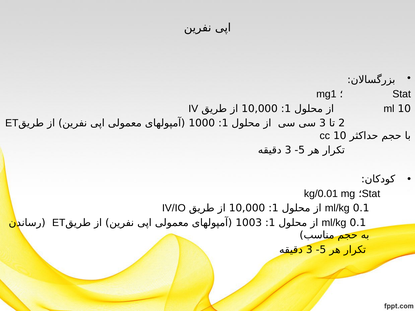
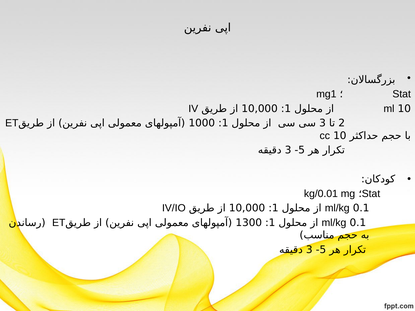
1003: 1003 -> 1300 (249, 223)
